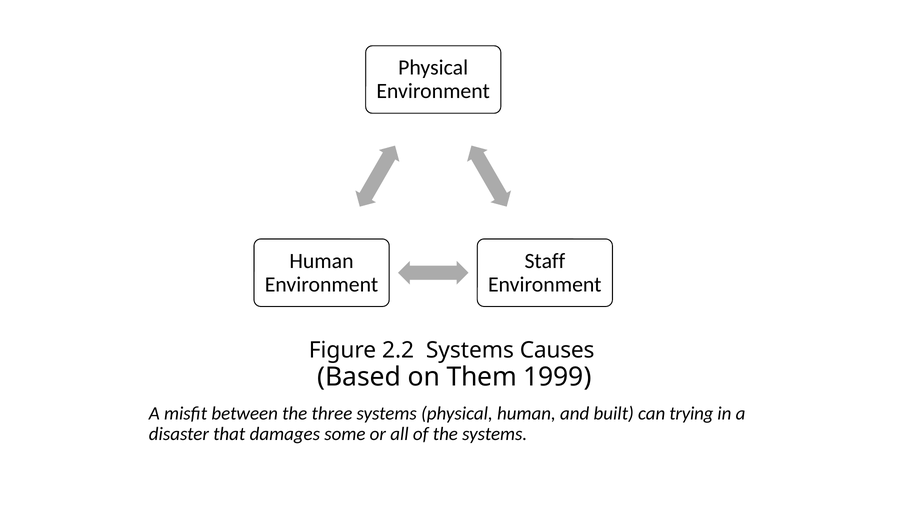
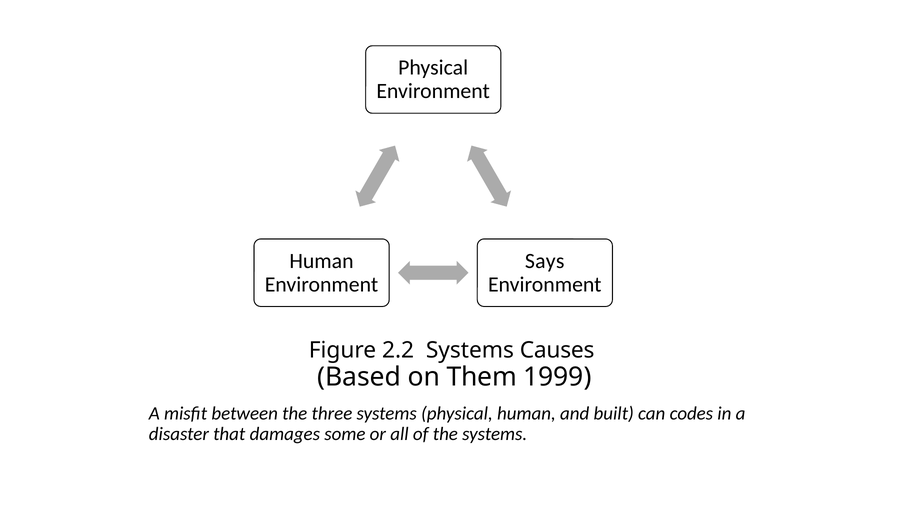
Staff: Staff -> Says (545, 261)
trying: trying -> codes (691, 414)
